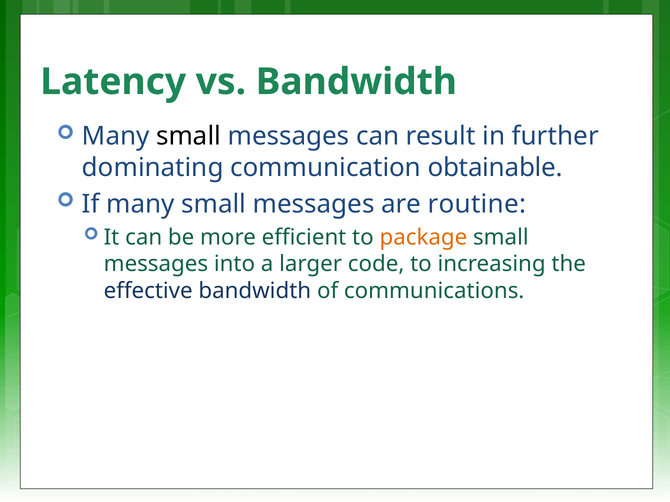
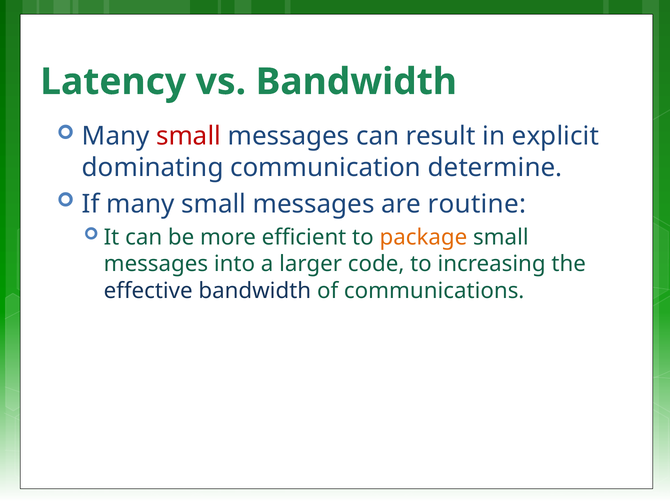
small colour: black -> red (189, 136)
further: further -> explicit (555, 136)
obtainable: obtainable -> determine (495, 168)
